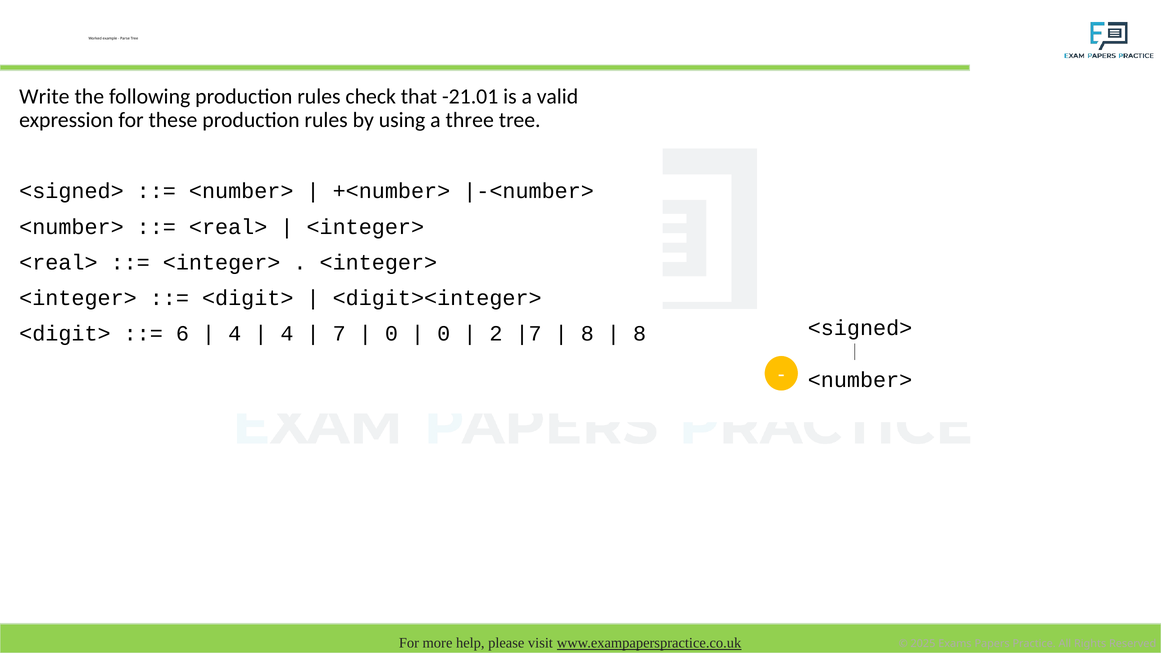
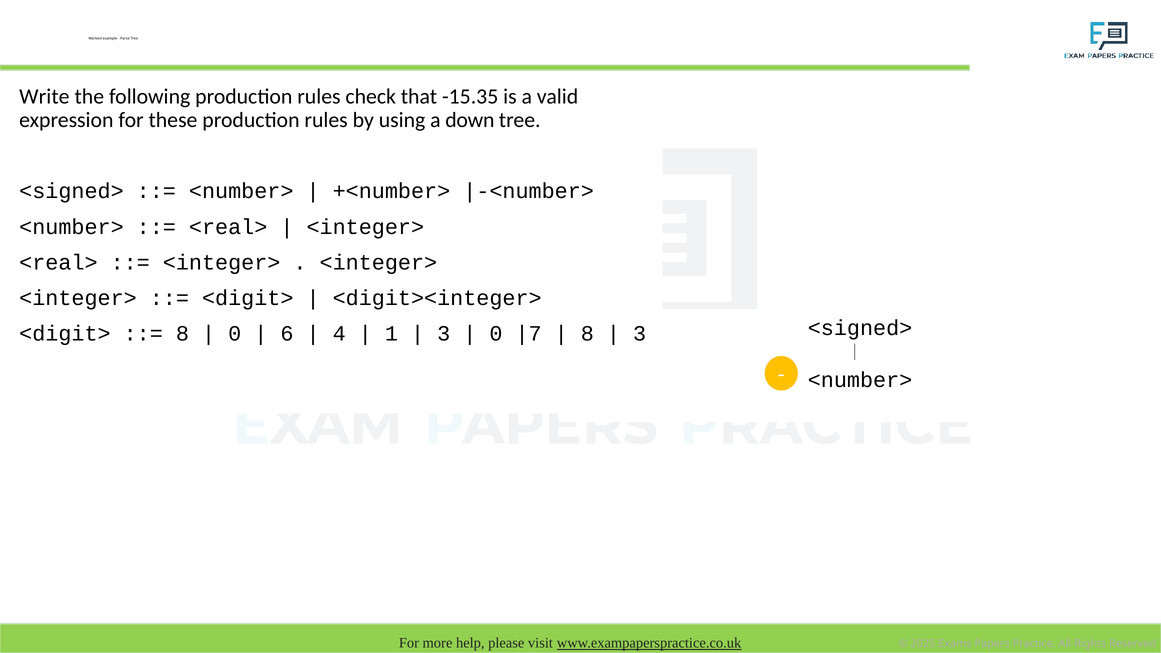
-21.01: -21.01 -> -15.35 (470, 97)
three: three -> down (470, 120)
6: 6 -> 8 (182, 334)
4: 4 -> 0 (235, 334)
4: 4 -> 6 (287, 334)
7: 7 -> 4 (339, 334)
0: 0 -> 1 (391, 334)
0: 0 -> 3 (444, 334)
2: 2 -> 0 (496, 334)
8: 8 -> 3 (640, 334)
